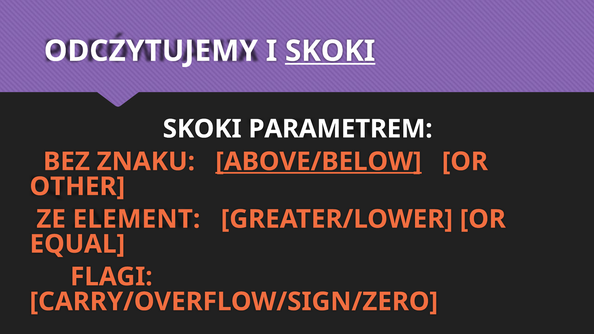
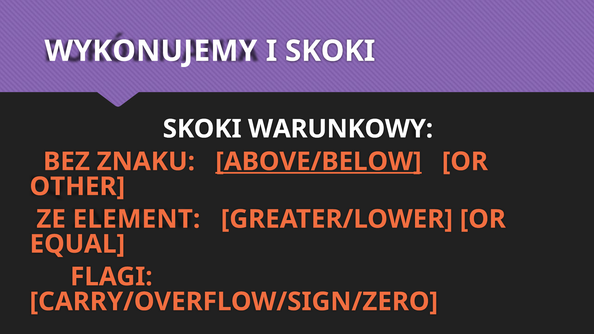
ODCZYTUJEMY: ODCZYTUJEMY -> WYKONUJEMY (151, 51)
SKOKI underline: present -> none (330, 51)
PARAMETREM: PARAMETREM -> WARUNKOWY (340, 129)
